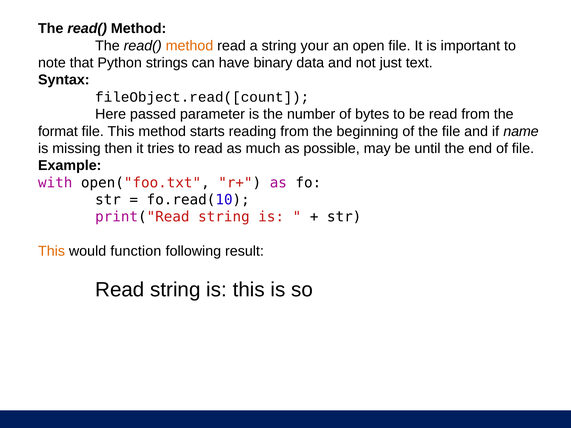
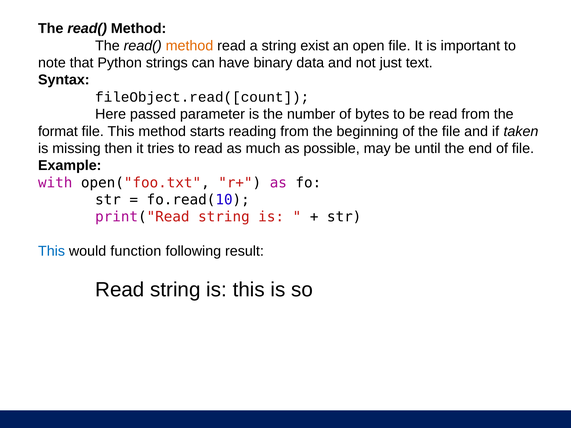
your: your -> exist (315, 46)
name: name -> taken (521, 131)
This colour: orange -> blue (52, 251)
